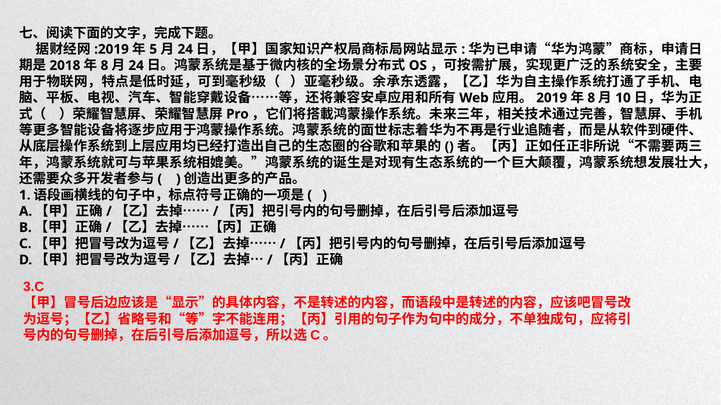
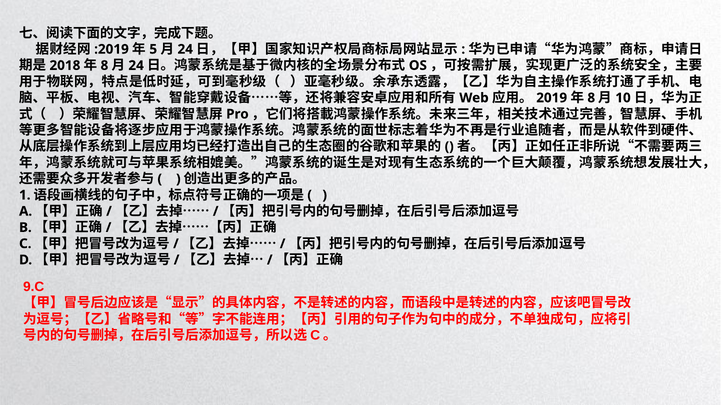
3.C: 3.C -> 9.C (34, 287)
